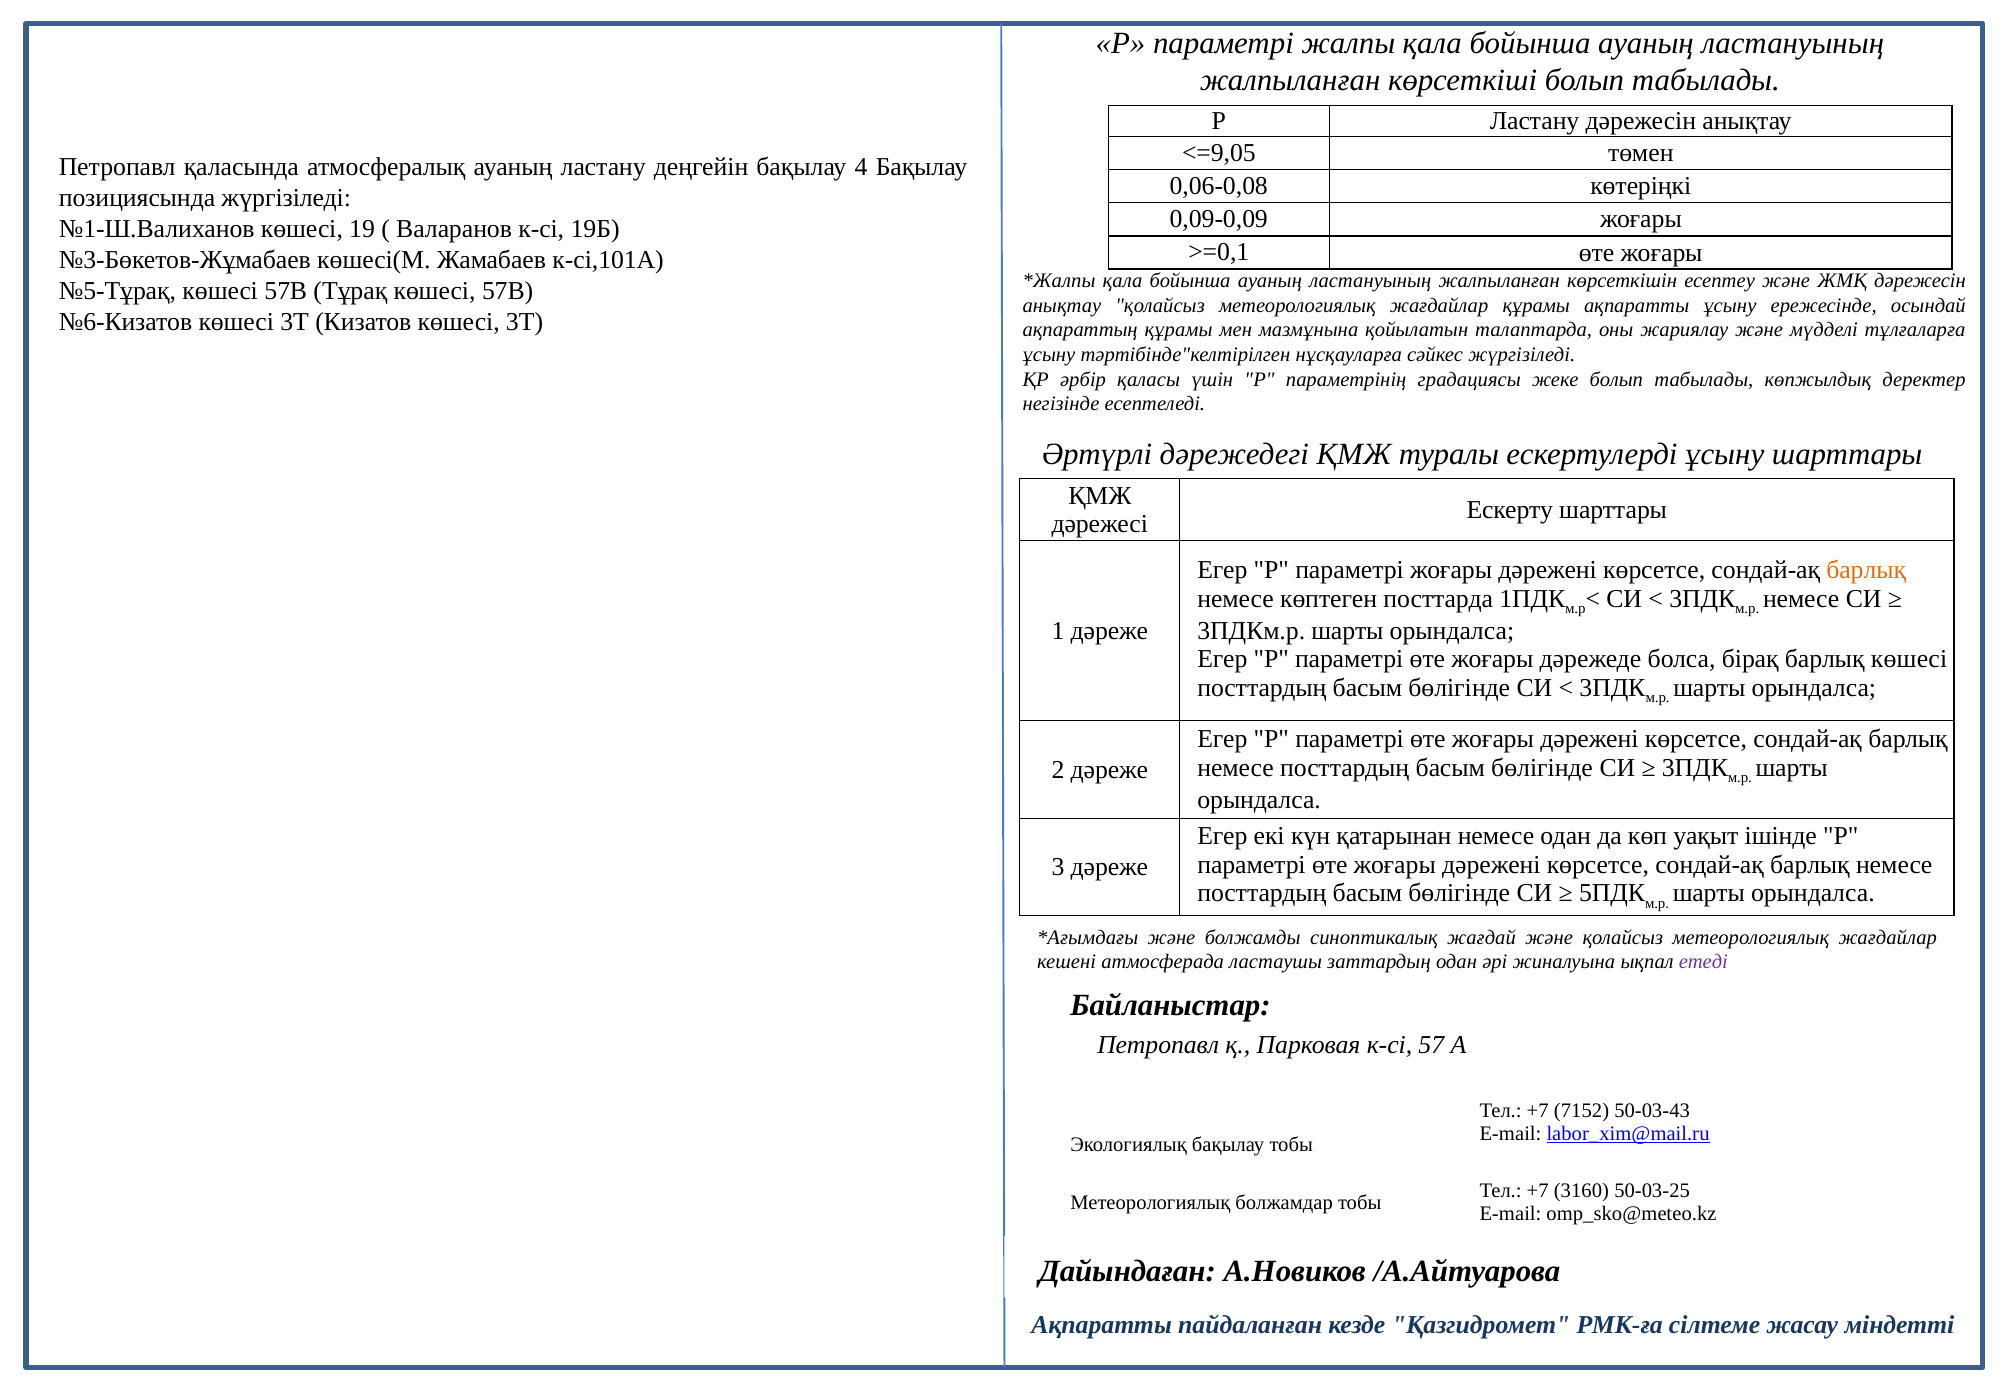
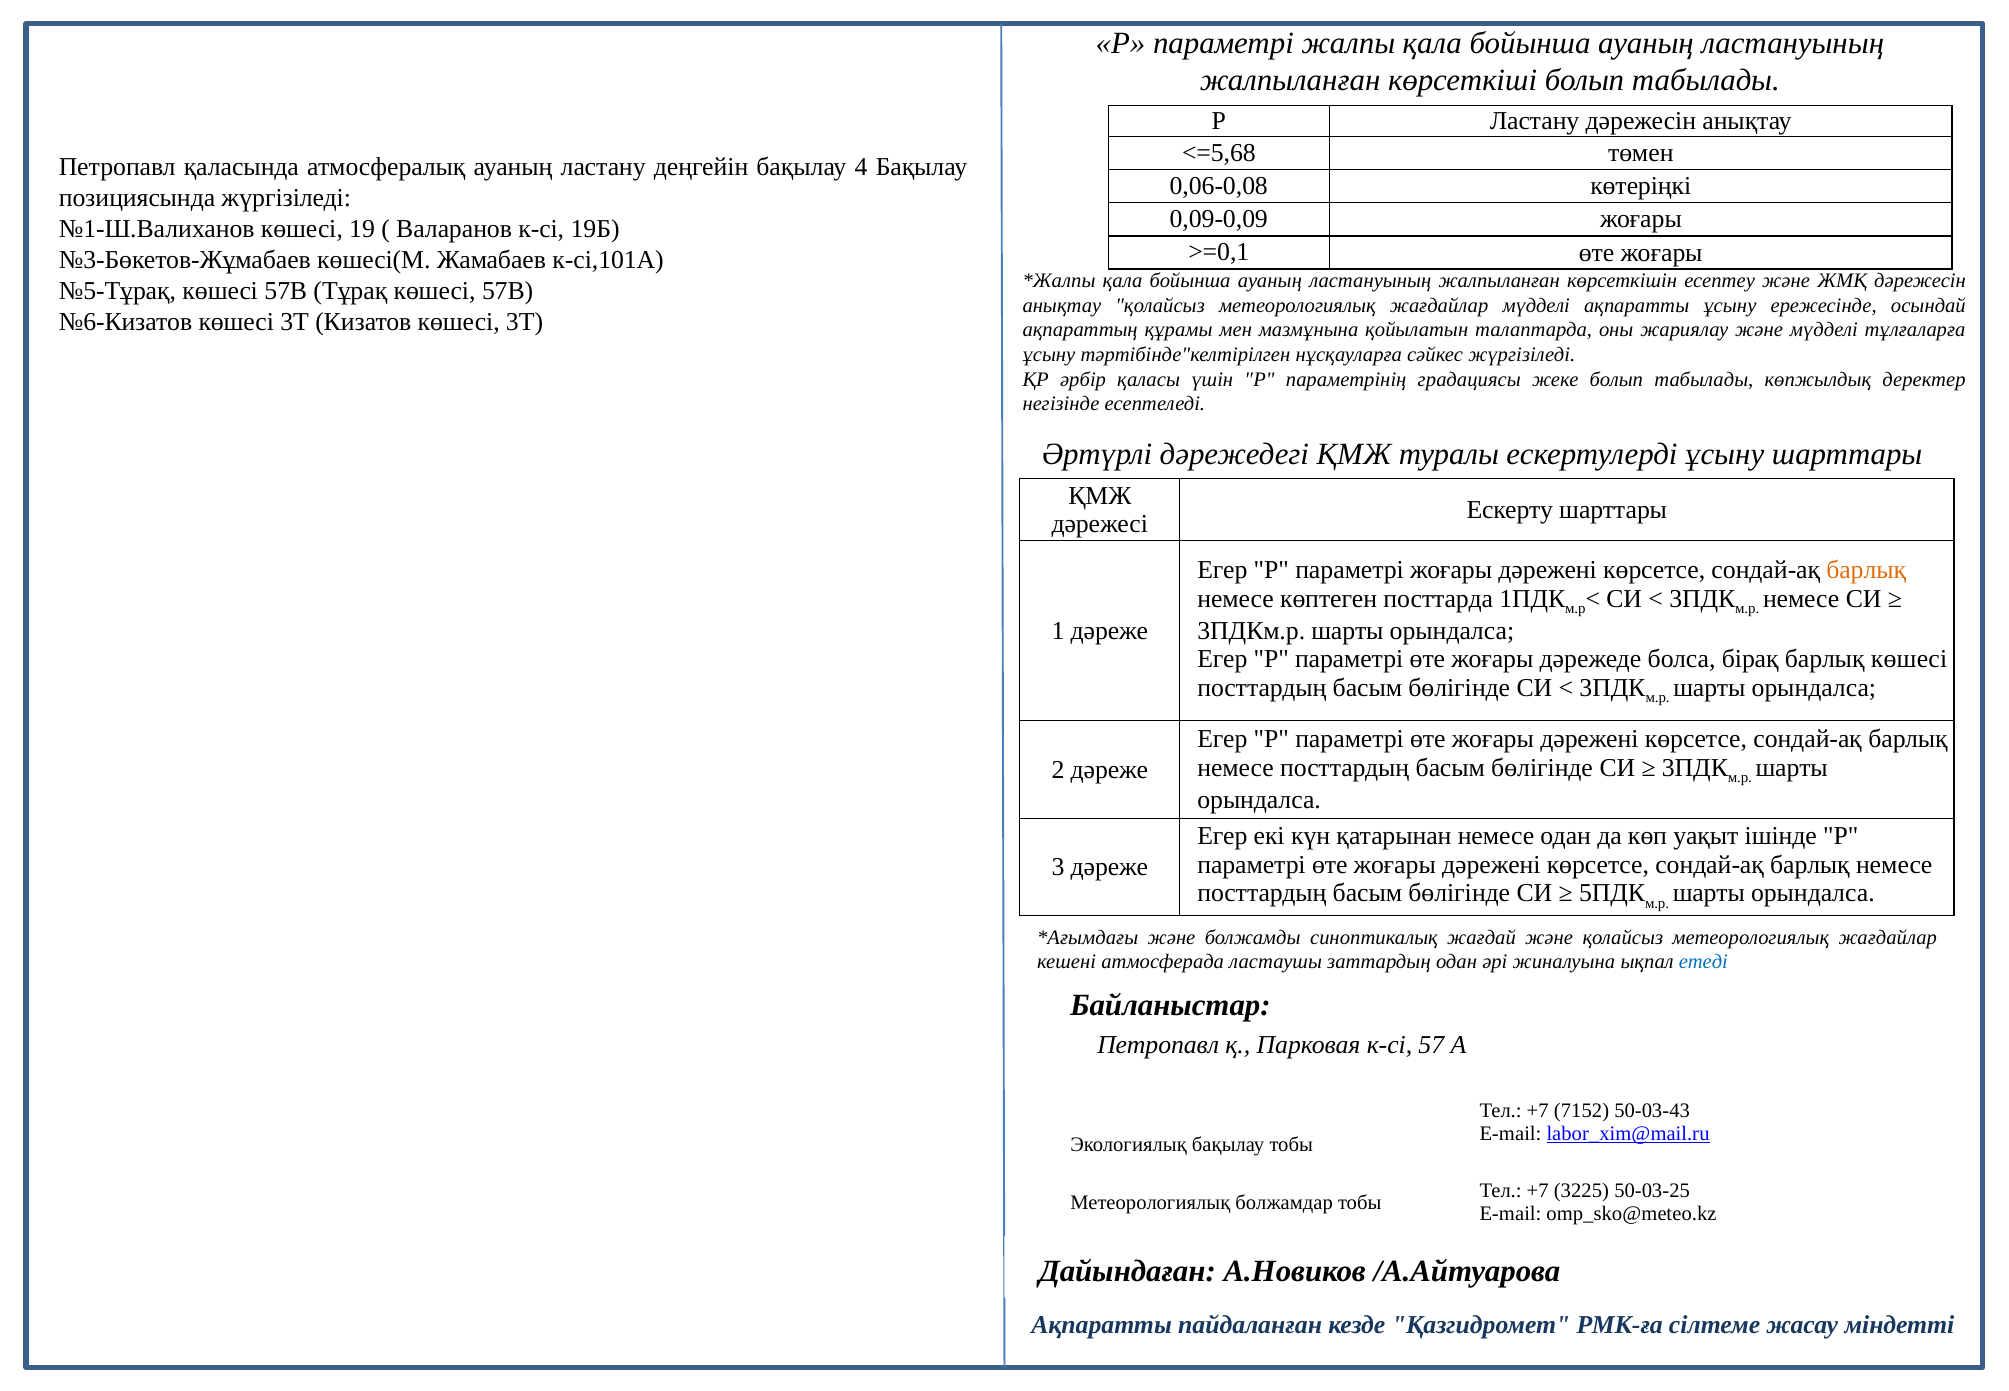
<=9,05: <=9,05 -> <=5,68 (1219, 153)
жағдайлар құрамы: құрамы -> мүдделі (1536, 305)
етеді colour: purple -> blue (1703, 962)
3160: 3160 -> 3225 (1581, 1191)
